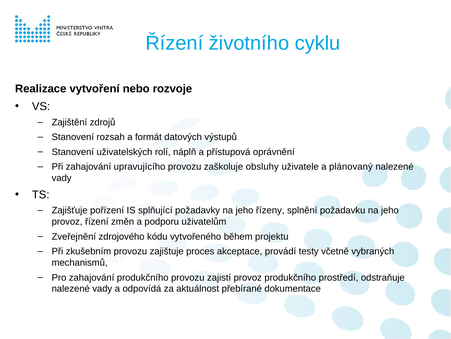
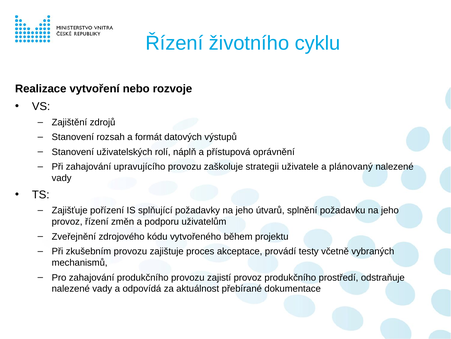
obsluhy: obsluhy -> strategii (262, 166)
řízeny: řízeny -> útvarů (270, 210)
